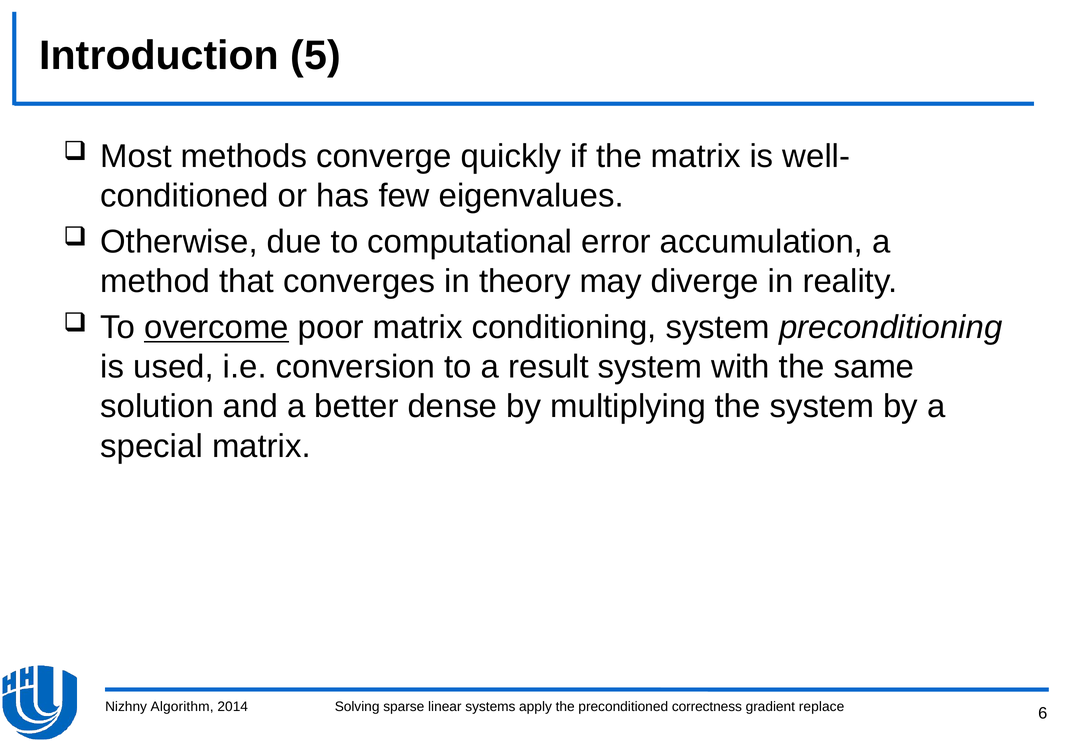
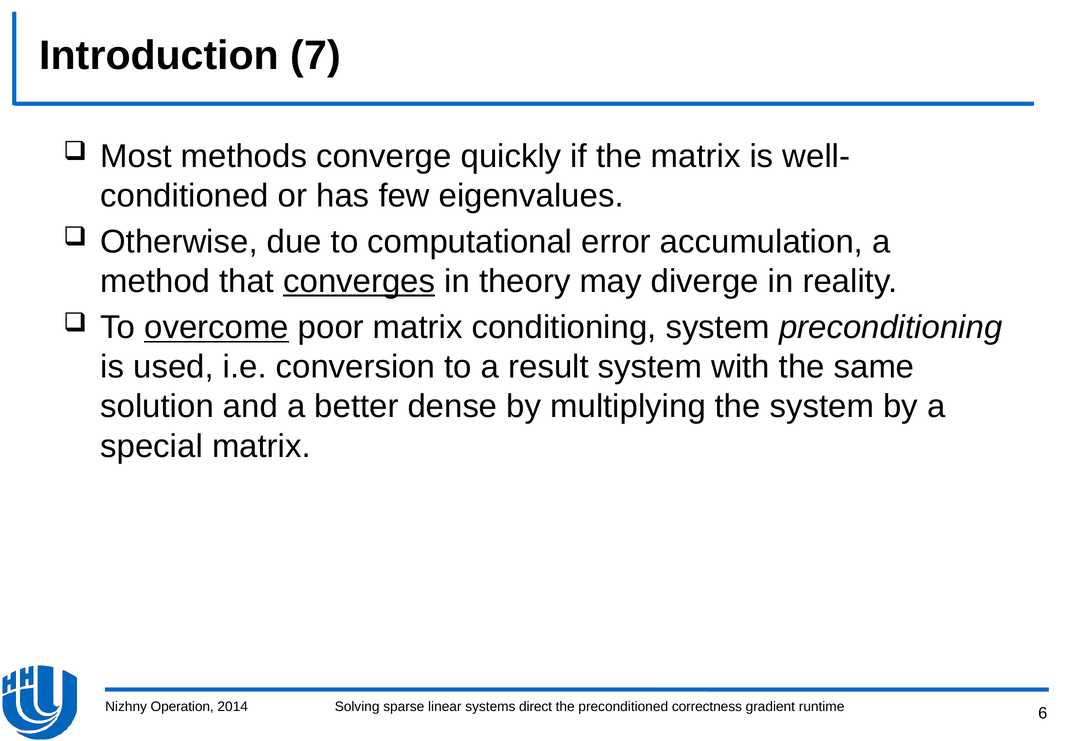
5: 5 -> 7 (316, 56)
converges underline: none -> present (359, 281)
Algorithm: Algorithm -> Operation (182, 706)
apply: apply -> direct (536, 706)
replace: replace -> runtime (822, 706)
